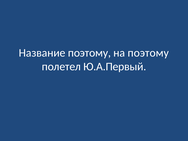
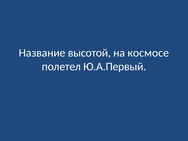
Название поэтому: поэтому -> высотой (89, 53)
на поэтому: поэтому -> космосе (148, 53)
